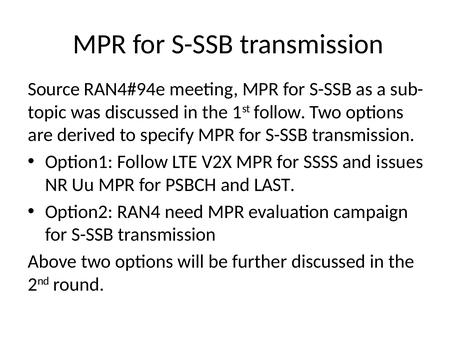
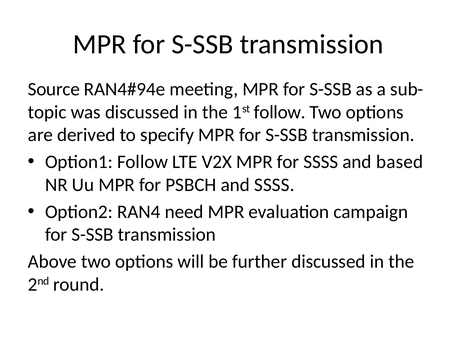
issues: issues -> based (400, 162)
and LAST: LAST -> SSSS (274, 185)
